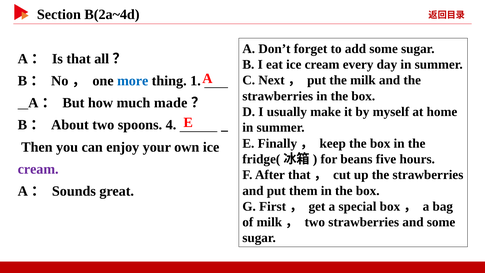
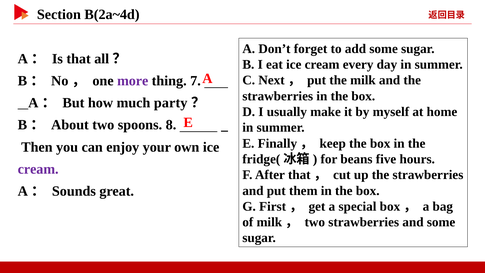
more colour: blue -> purple (133, 81)
1: 1 -> 7 (196, 81)
made: made -> party (171, 103)
4: 4 -> 8 (171, 125)
